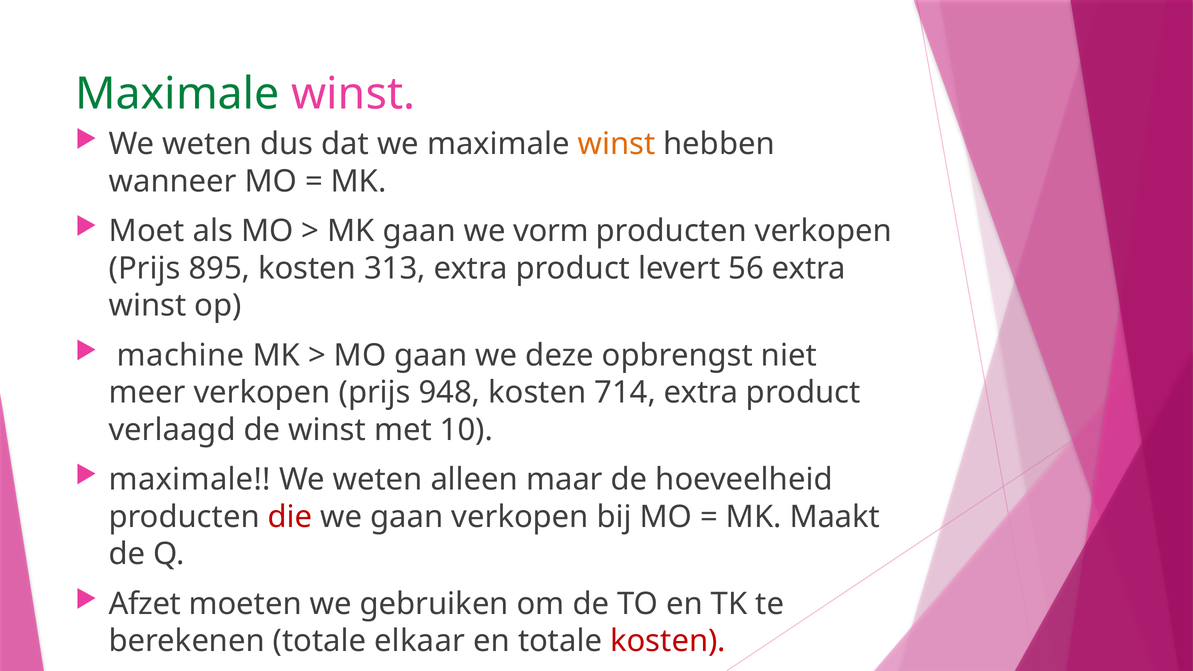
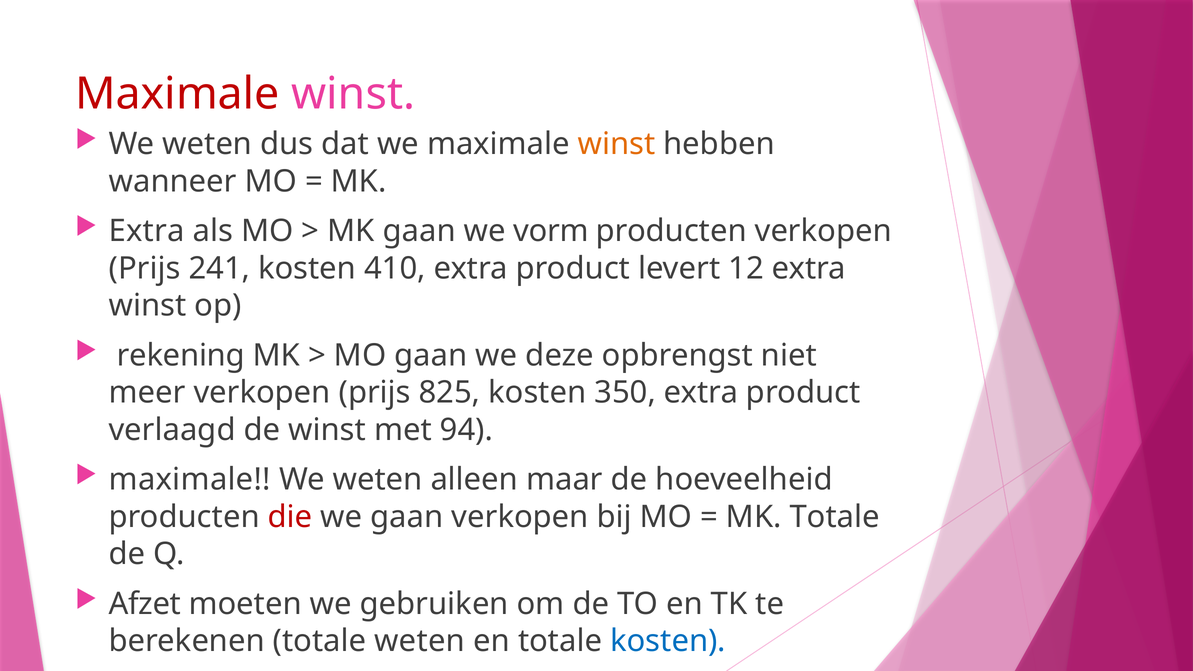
Maximale colour: green -> red (177, 94)
Moet: Moet -> Extra (147, 231)
895: 895 -> 241 (219, 268)
313: 313 -> 410 (395, 268)
56: 56 -> 12 (746, 268)
machine: machine -> rekening (181, 355)
948: 948 -> 825 (449, 393)
714: 714 -> 350 (625, 393)
10: 10 -> 94 (466, 430)
MK Maakt: Maakt -> Totale (835, 517)
totale elkaar: elkaar -> weten (420, 641)
kosten colour: red -> blue (668, 641)
